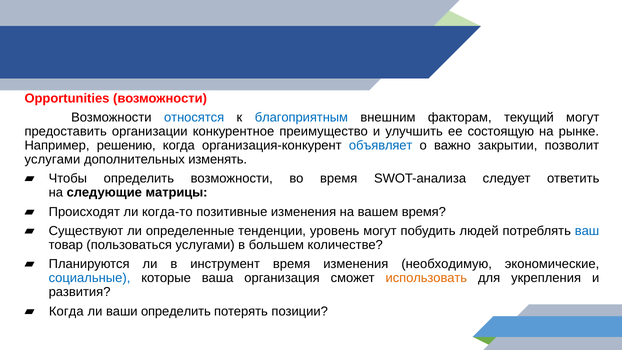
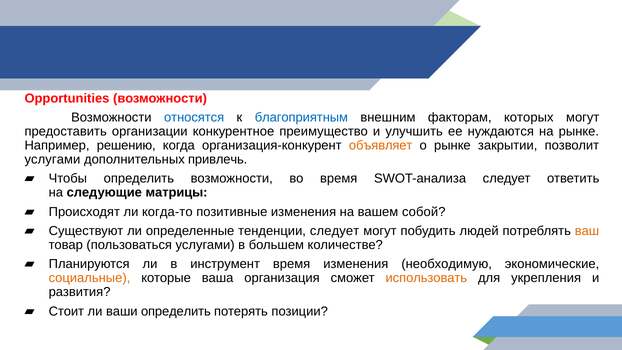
текущий: текущий -> которых (529, 117)
состоящую: состоящую -> нуждаются (501, 131)
объявляет colour: blue -> orange (381, 145)
о важно: важно -> рынке (452, 145)
изменять: изменять -> привлечь (218, 159)
вашем время: время -> собой (424, 212)
тенденции уровень: уровень -> следует (335, 231)
ваш colour: blue -> orange (587, 231)
социальные colour: blue -> orange (90, 278)
Когда: Когда -> Стоит (66, 311)
